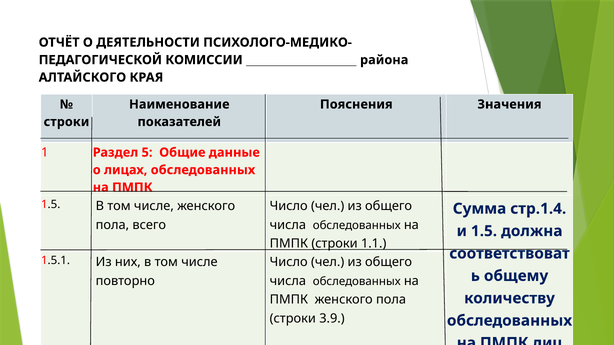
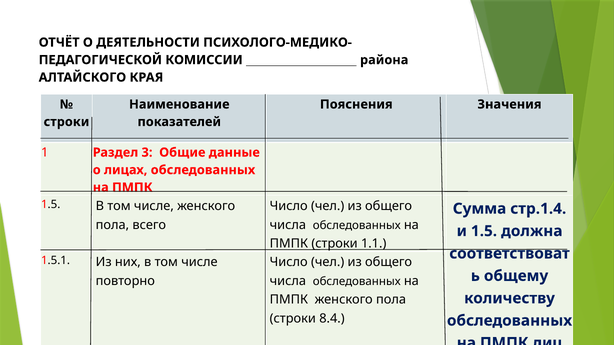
5: 5 -> 3 (147, 153)
3.9: 3.9 -> 8.4 (332, 319)
